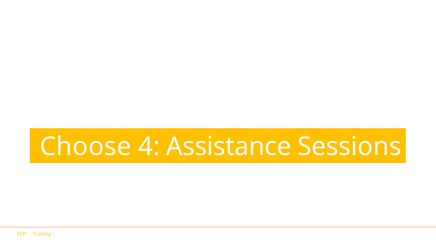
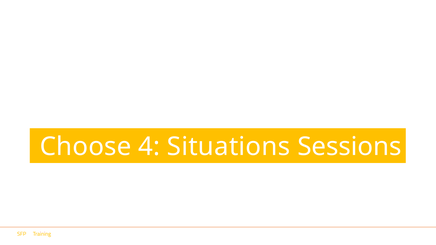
Assistance: Assistance -> Situations (229, 147)
